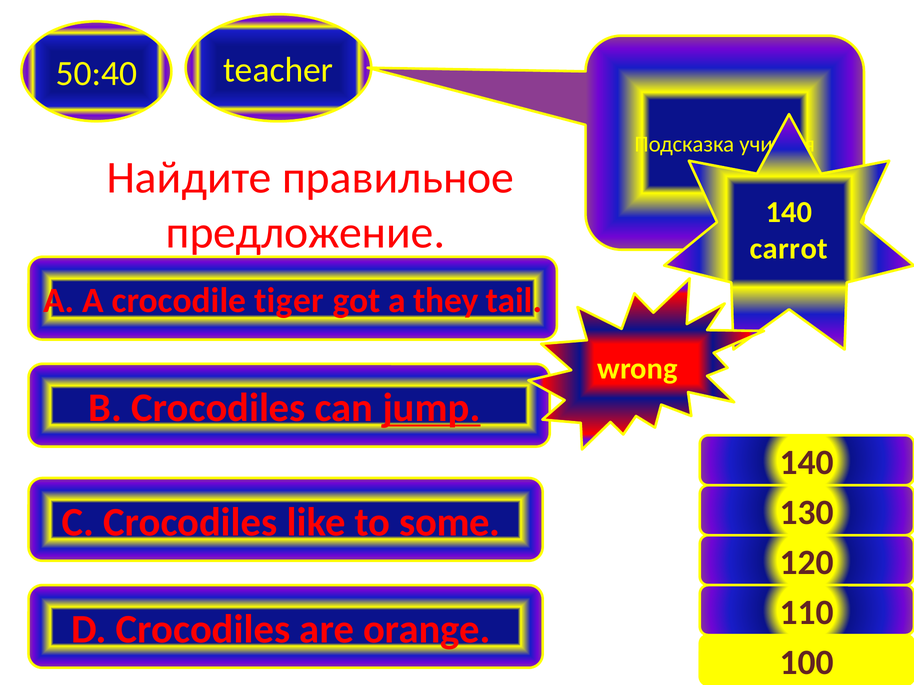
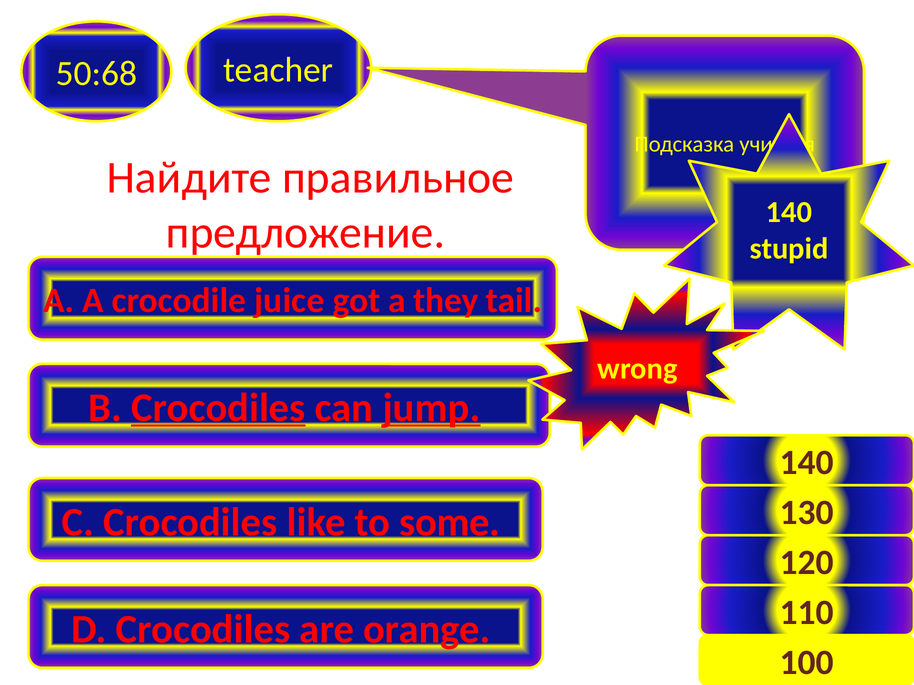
50:40: 50:40 -> 50:68 (96, 74)
carrot: carrot -> stupid (789, 249)
tiger: tiger -> juice (289, 301)
Crocodiles underline: none -> present (218, 408)
